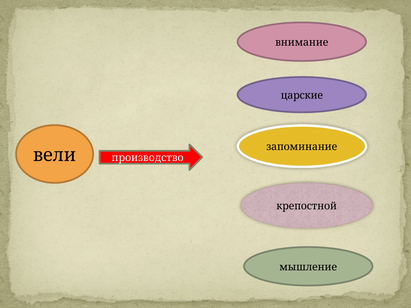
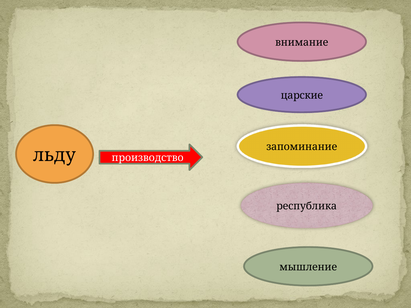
вели: вели -> льду (54, 155)
крепостной: крепостной -> республика (307, 206)
